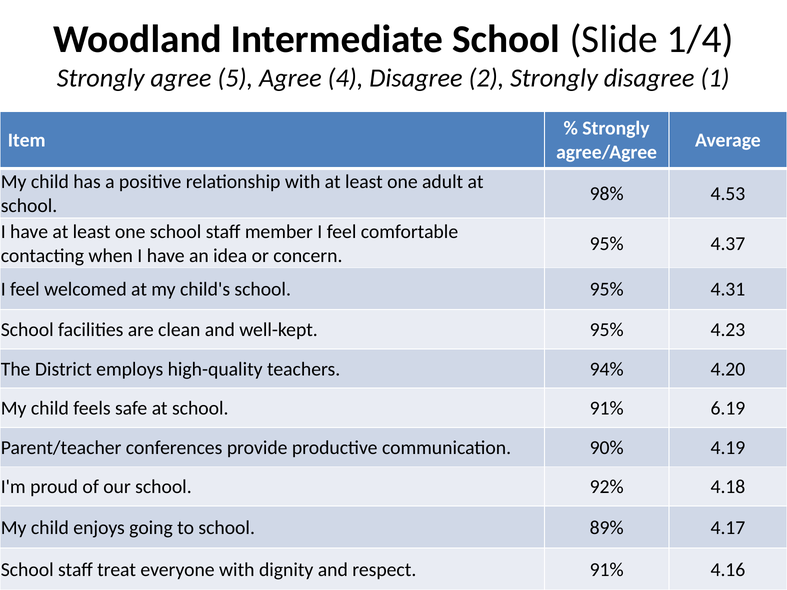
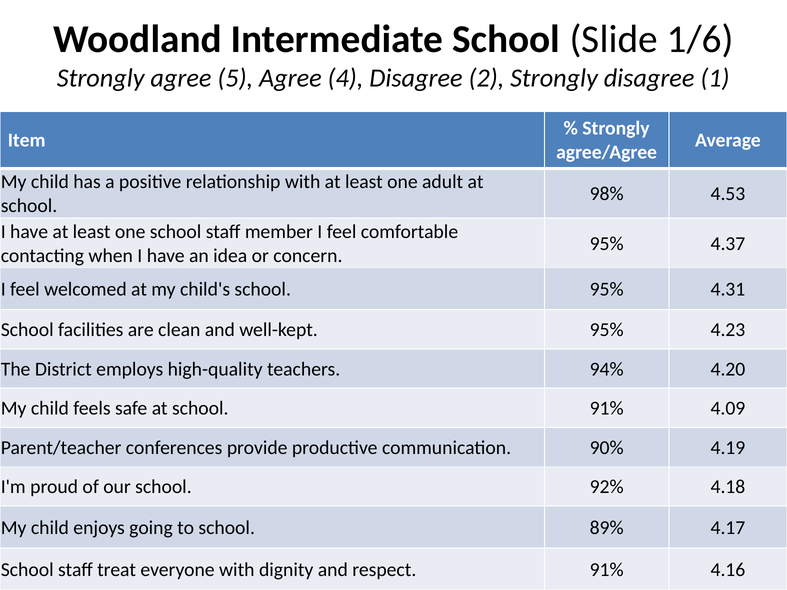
1/4: 1/4 -> 1/6 (700, 39)
6.19: 6.19 -> 4.09 (728, 409)
